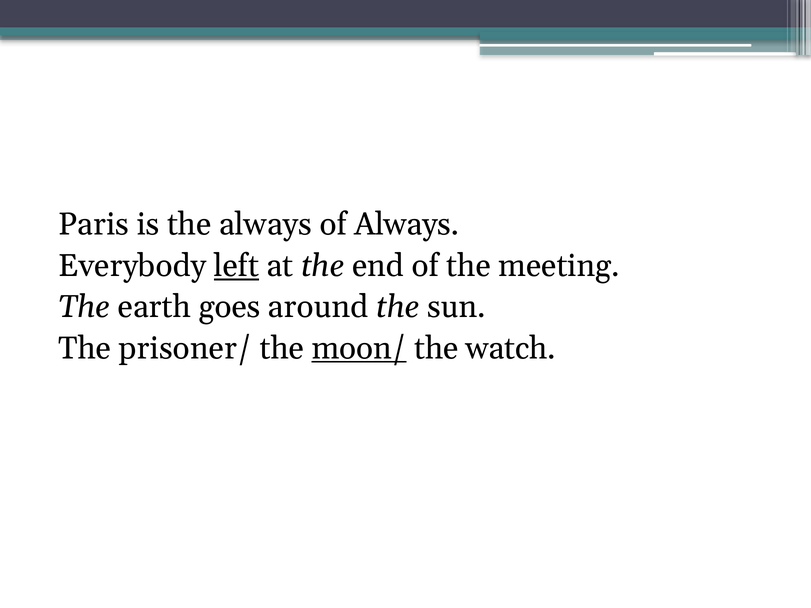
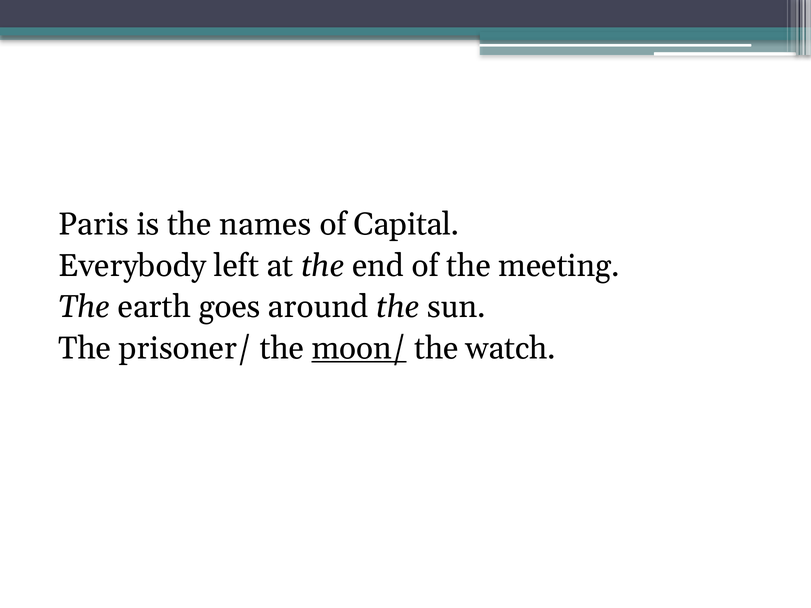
the always: always -> names (265, 225)
of Always: Always -> Capital (407, 225)
left underline: present -> none (236, 266)
